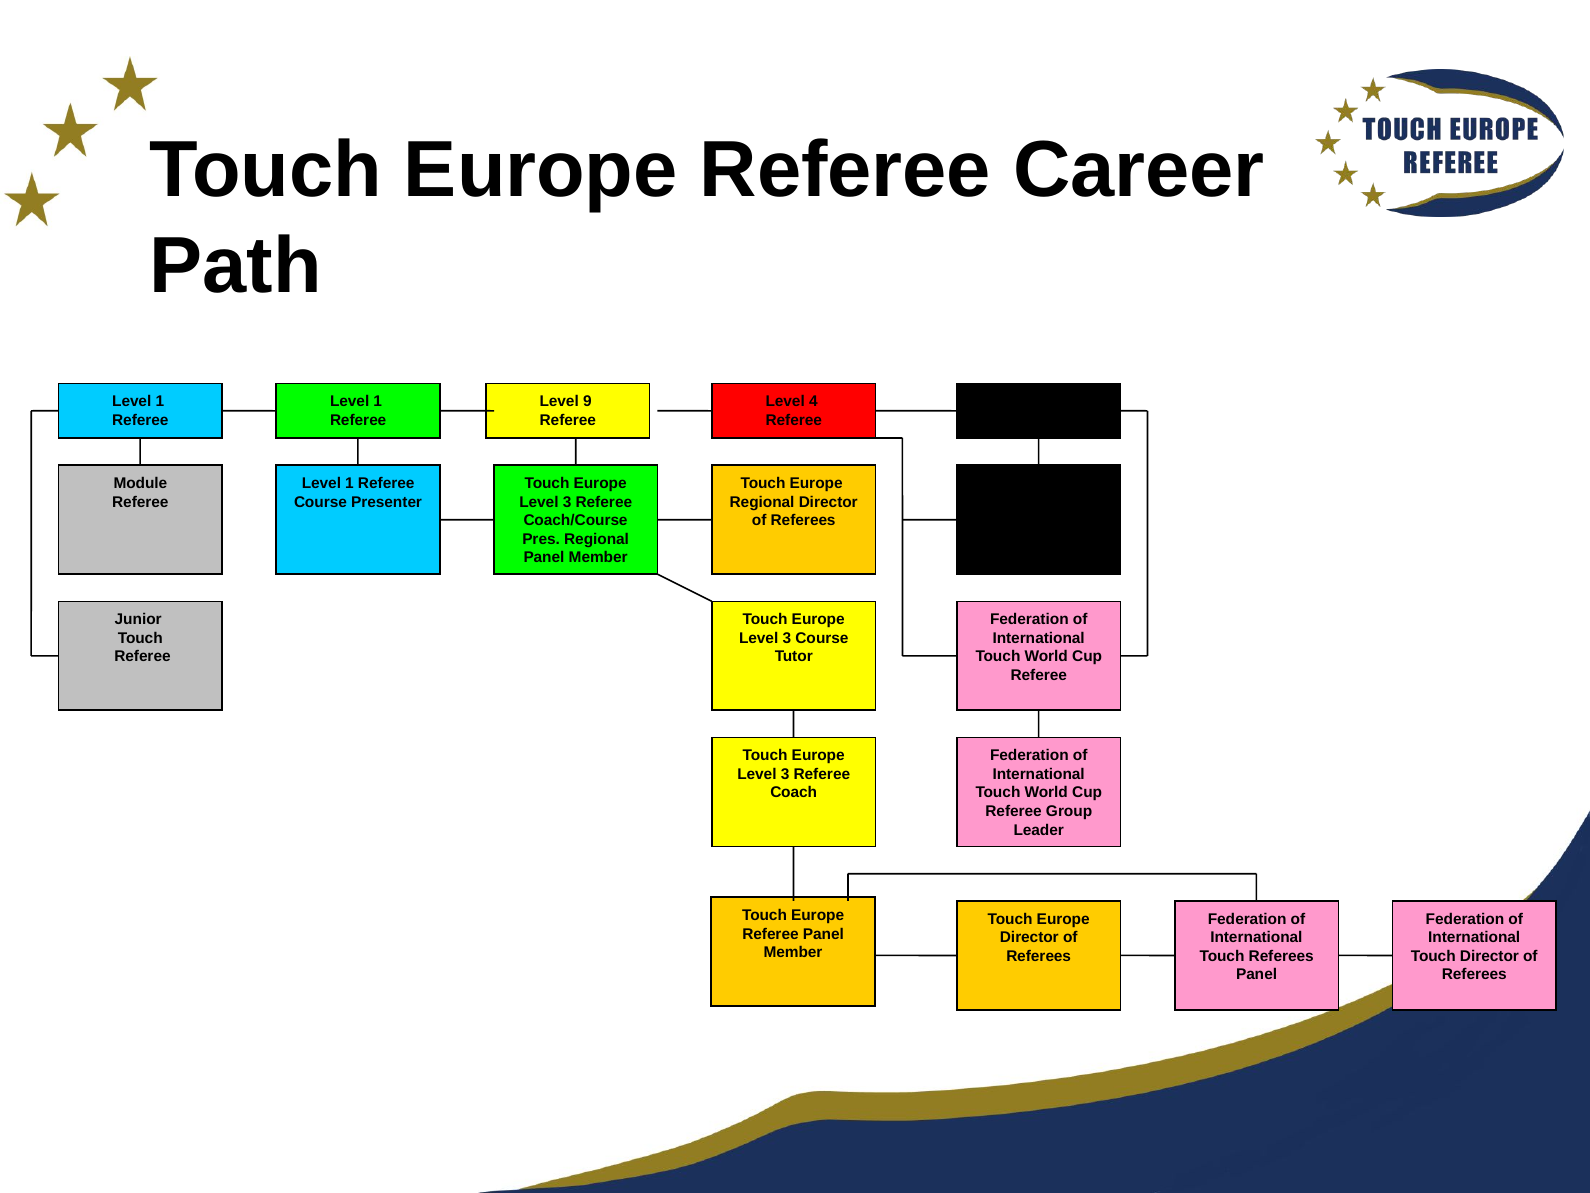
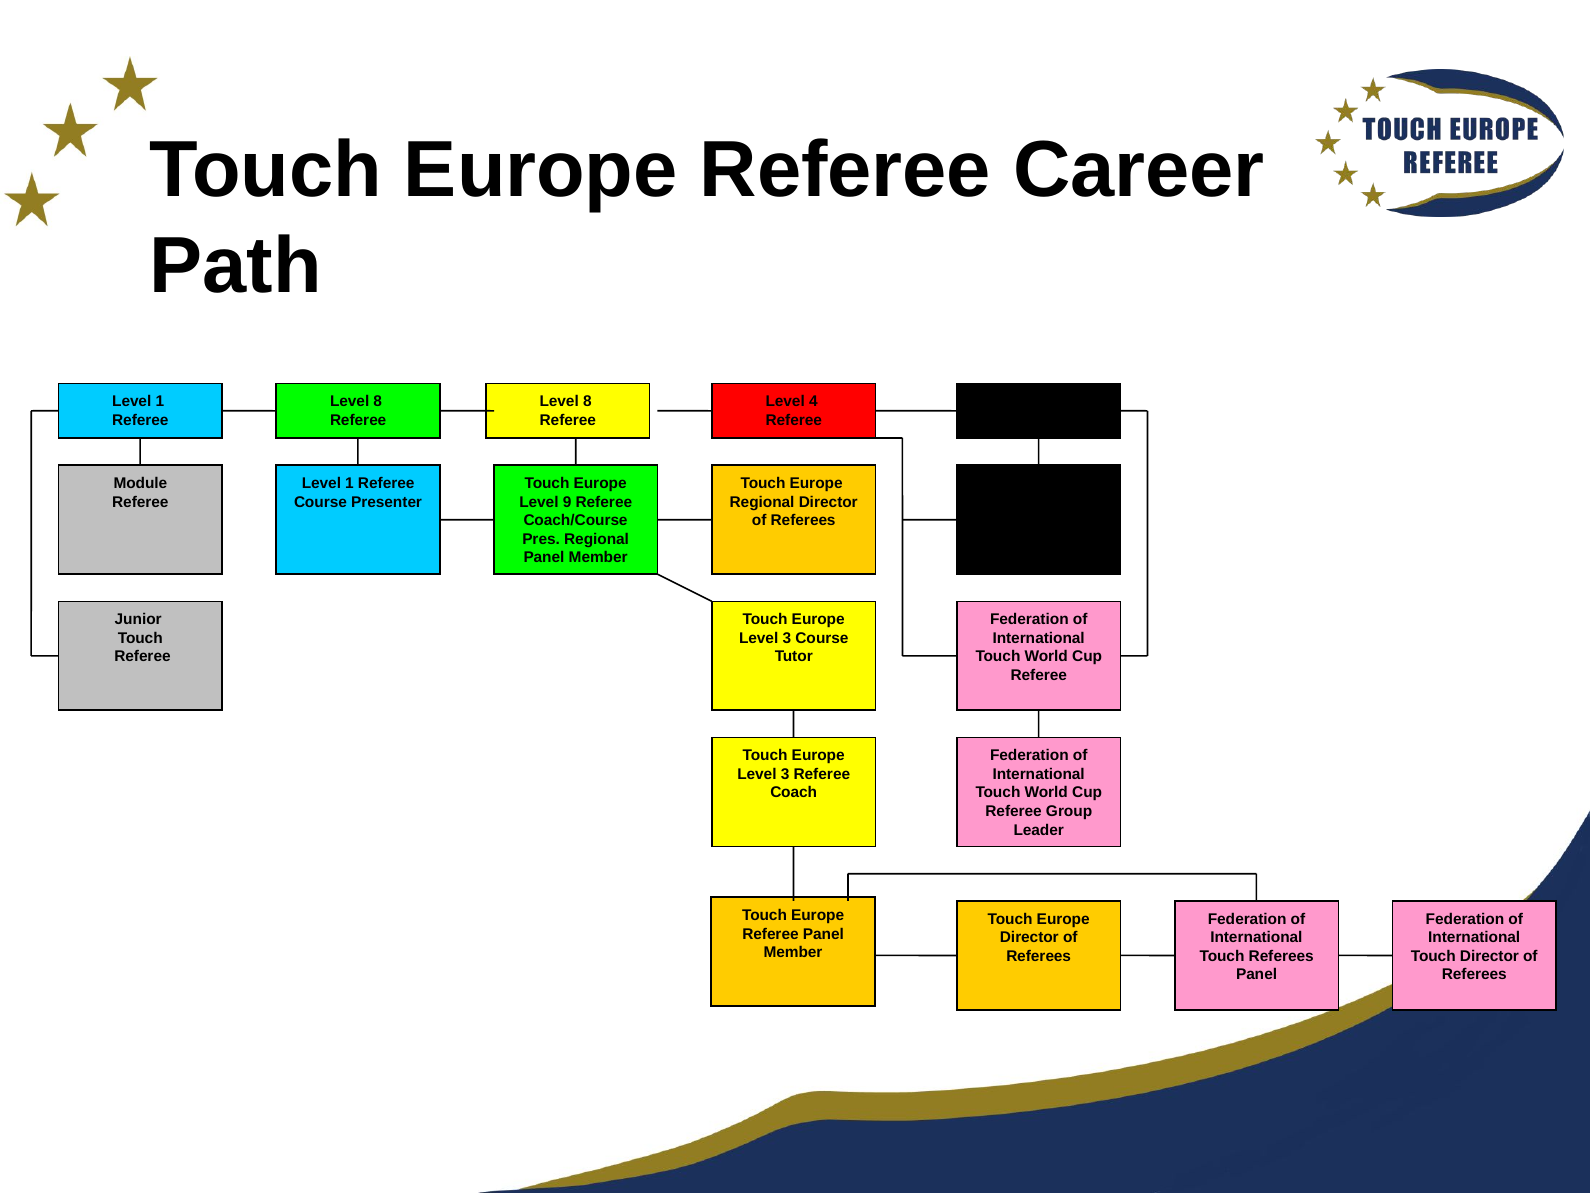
1: 1 -> 8 (378, 402)
9: 9 -> 8 (587, 402)
3: 3 -> 9 (567, 502)
